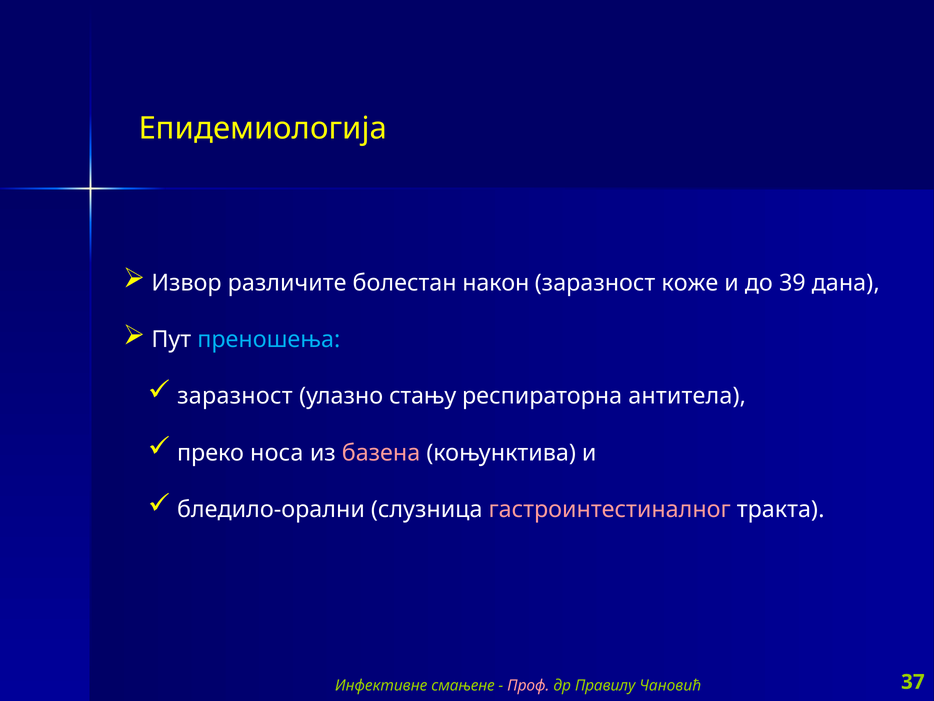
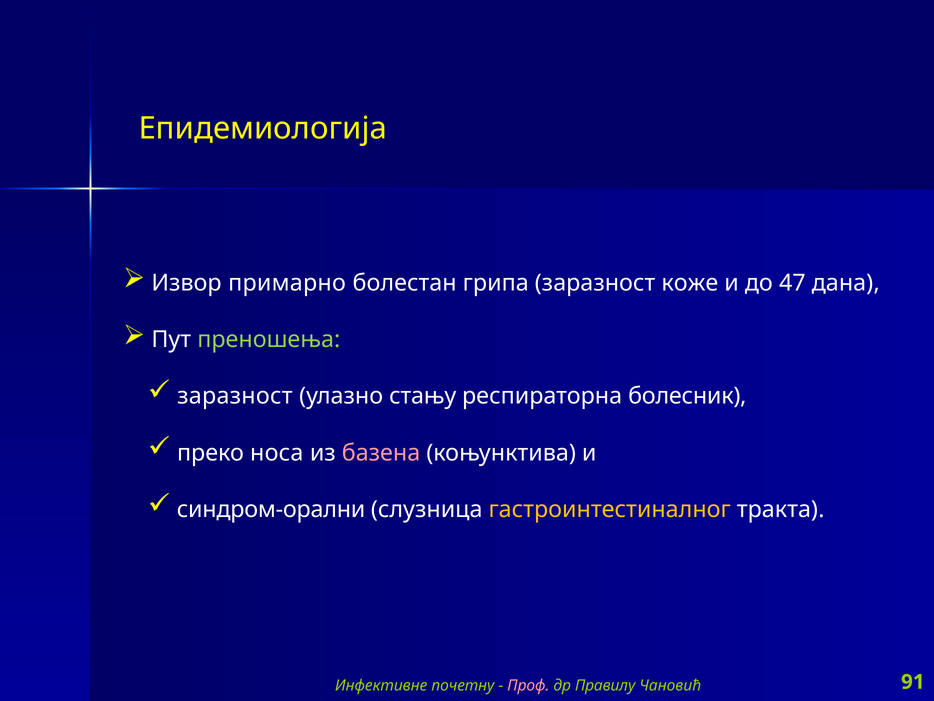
различите: различите -> примарно (287, 283)
након: након -> грипа (496, 283)
39: 39 -> 47 (792, 283)
преношења colour: light blue -> light green (269, 339)
антитела: антитела -> болесник (687, 396)
бледило-орални: бледило-орални -> синдром-орални (271, 509)
гастроинтестиналног colour: pink -> yellow (610, 509)
смањене: смањене -> почетну (463, 685)
37: 37 -> 91 (913, 682)
